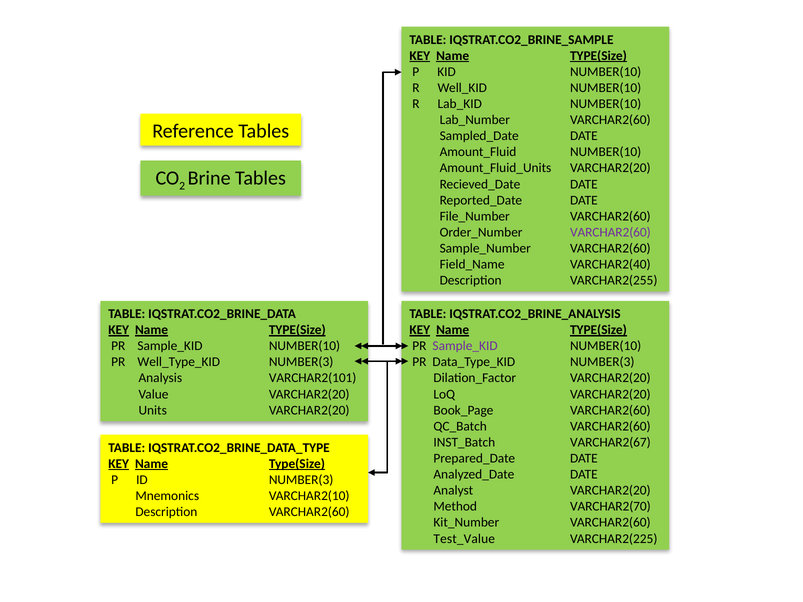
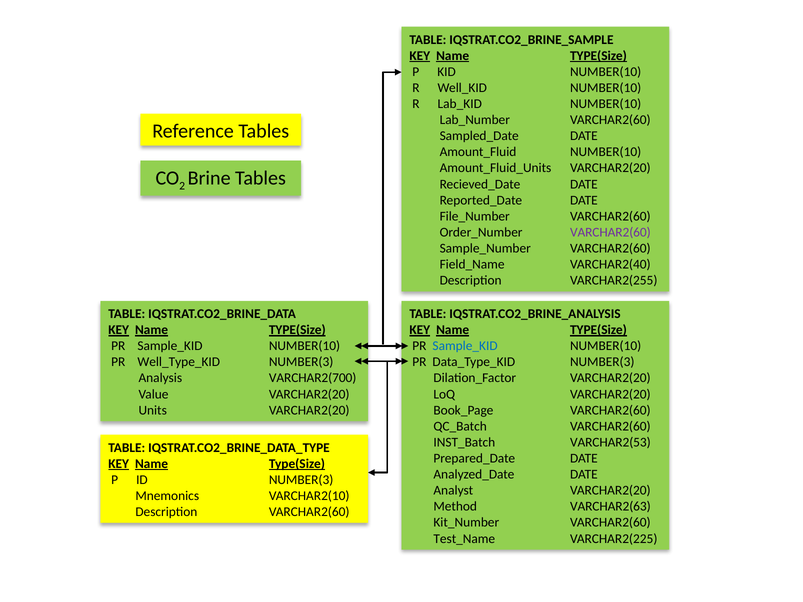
Sample_KID colour: purple -> blue (465, 346)
VARCHAR2(101: VARCHAR2(101 -> VARCHAR2(700 (313, 378)
VARCHAR2(67: VARCHAR2(67 -> VARCHAR2(53 (610, 442)
VARCHAR2(70: VARCHAR2(70 -> VARCHAR2(63 (610, 507)
Test_Value: Test_Value -> Test_Name (464, 539)
